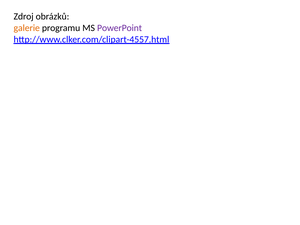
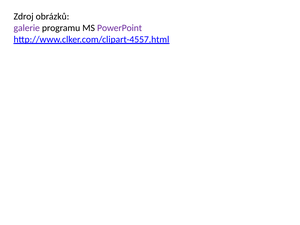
galerie colour: orange -> purple (27, 28)
